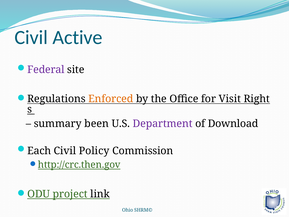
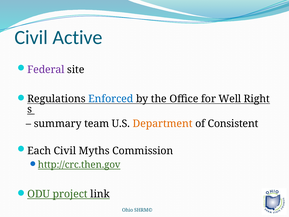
Enforced colour: orange -> blue (111, 99)
Visit: Visit -> Well (230, 99)
been: been -> team (97, 123)
Department colour: purple -> orange (163, 123)
Download: Download -> Consistent (233, 123)
Policy: Policy -> Myths (94, 151)
